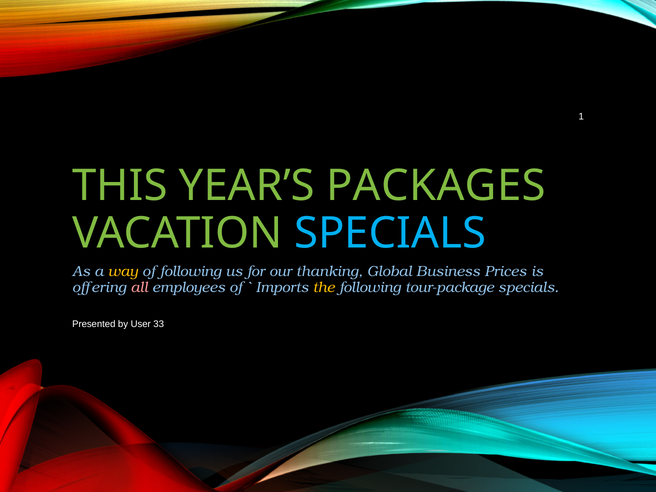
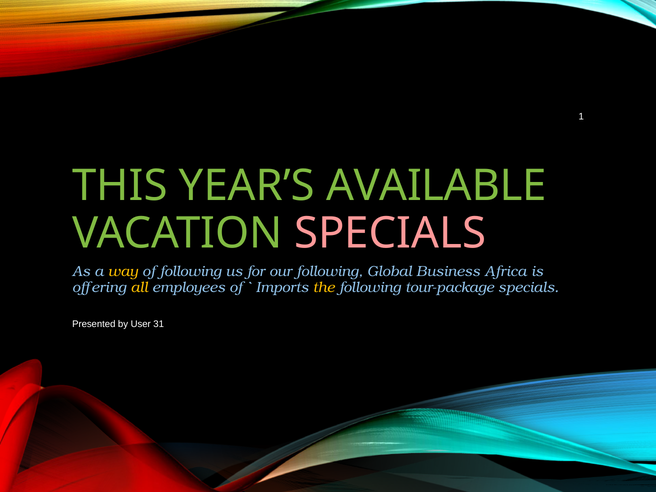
PACKAGES: PACKAGES -> AVAILABLE (436, 186)
SPECIALS colour: light blue -> pink (390, 233)
our thanking: thanking -> following (330, 272)
Prices: Prices -> Africa (506, 272)
all colour: pink -> yellow (139, 287)
33: 33 -> 31 (159, 324)
